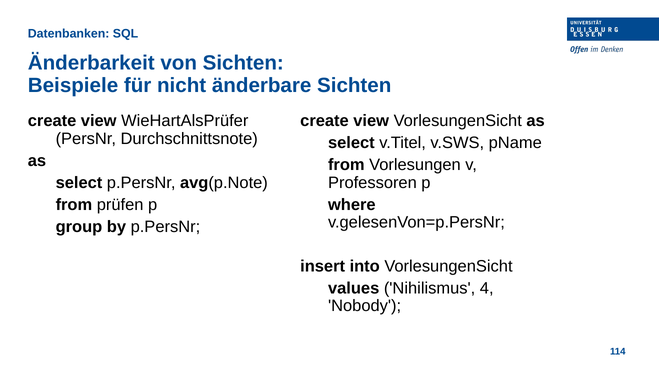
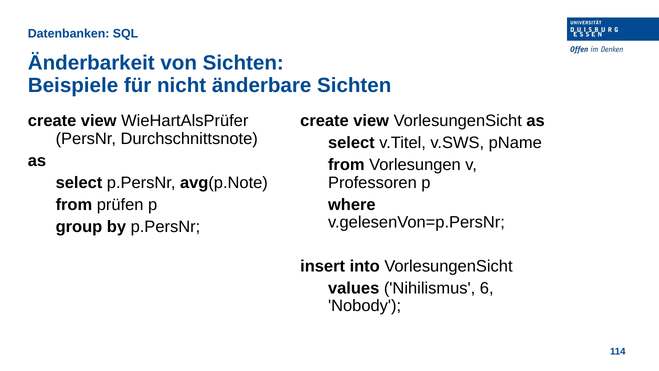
4: 4 -> 6 (487, 288)
